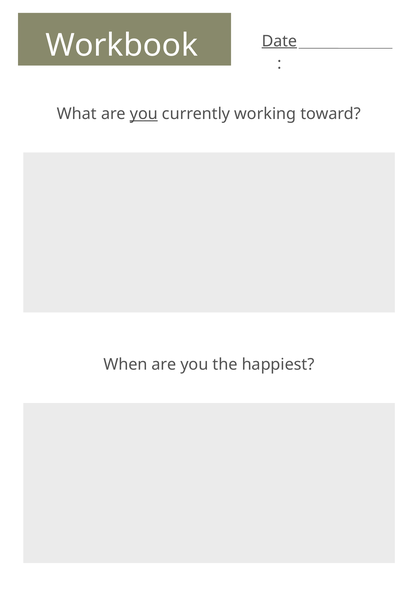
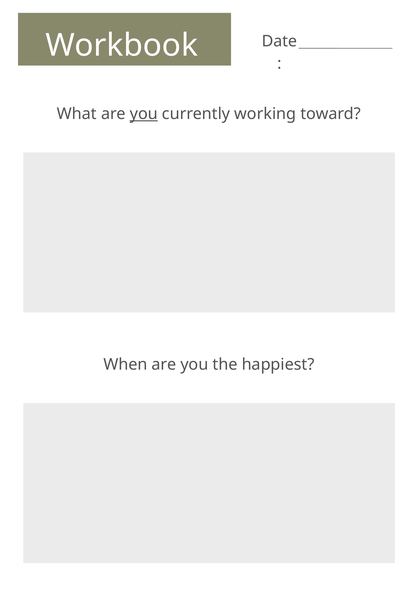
Date underline: present -> none (279, 41)
